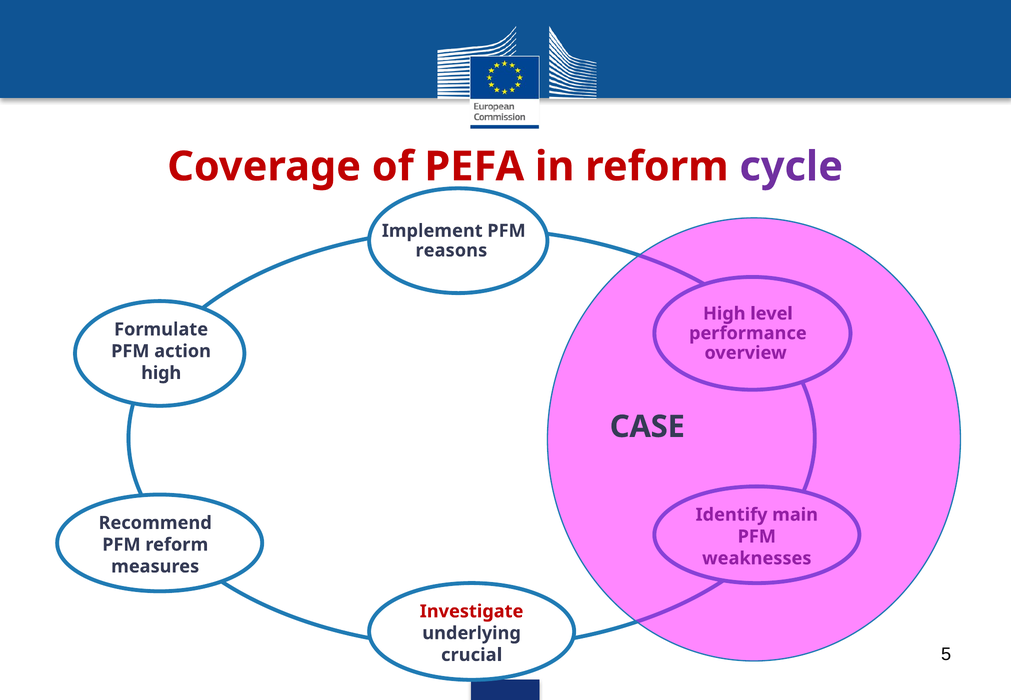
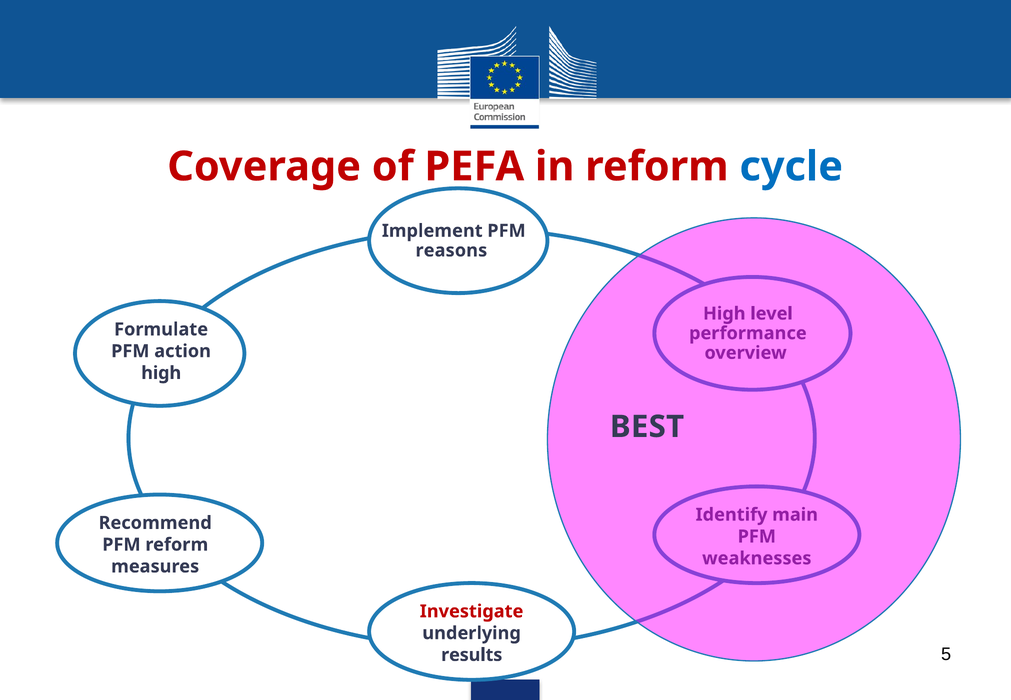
cycle colour: purple -> blue (791, 167)
CASE: CASE -> BEST (647, 427)
crucial: crucial -> results (472, 655)
